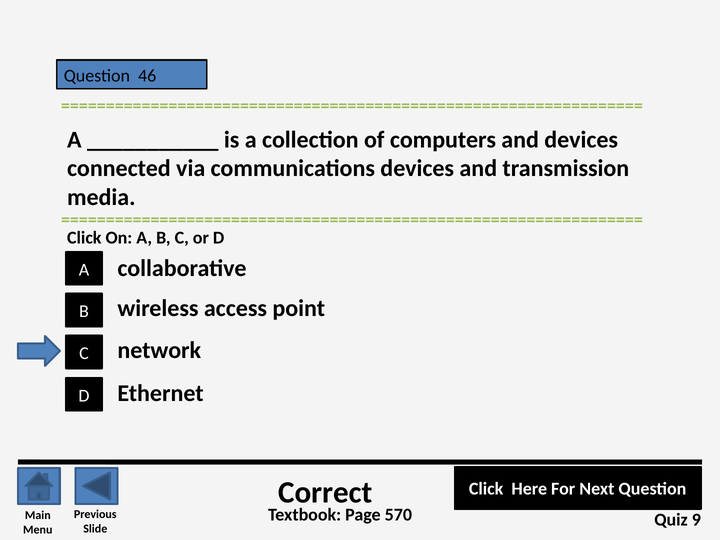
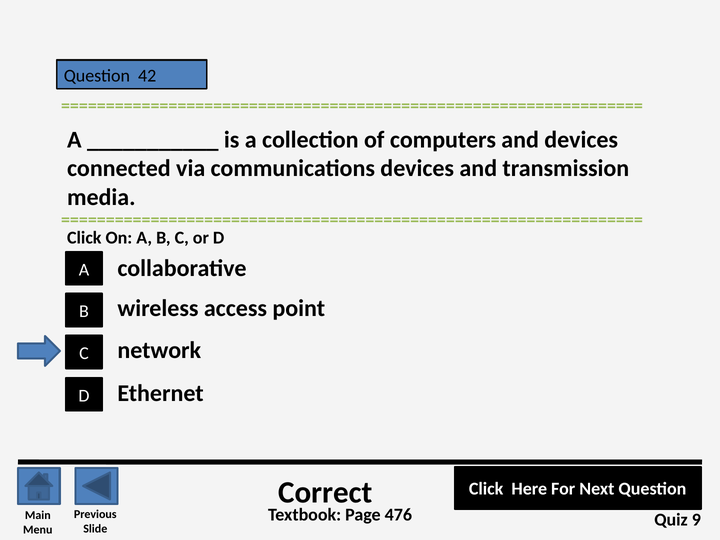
46: 46 -> 42 (147, 76)
570: 570 -> 476 (398, 515)
